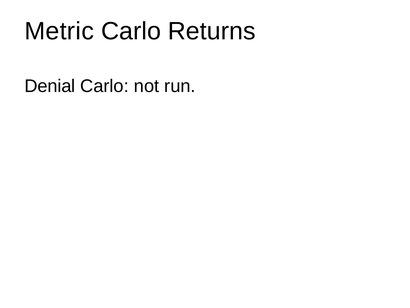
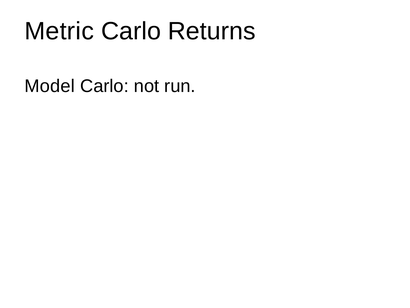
Denial: Denial -> Model (50, 86)
